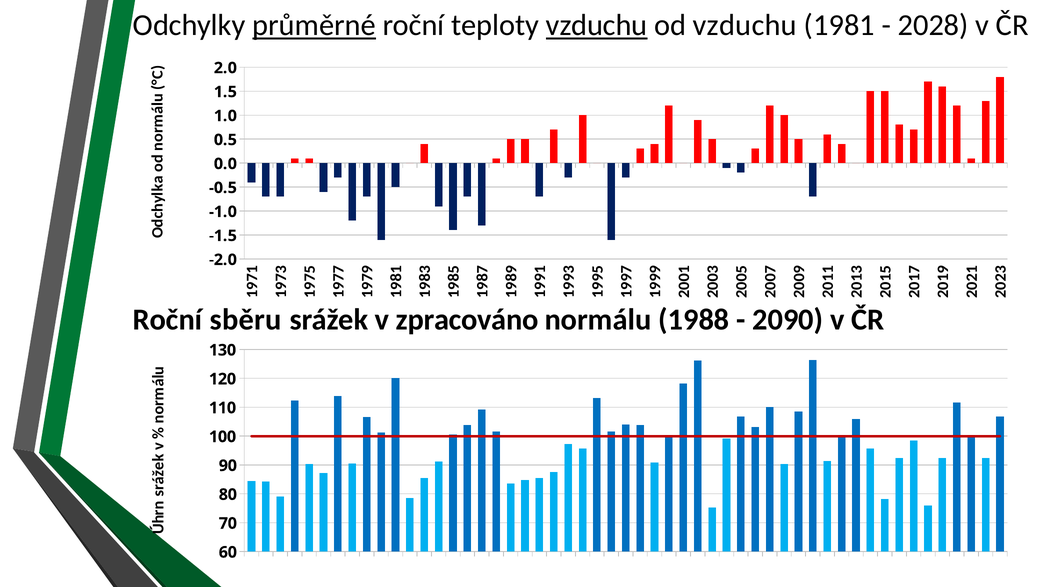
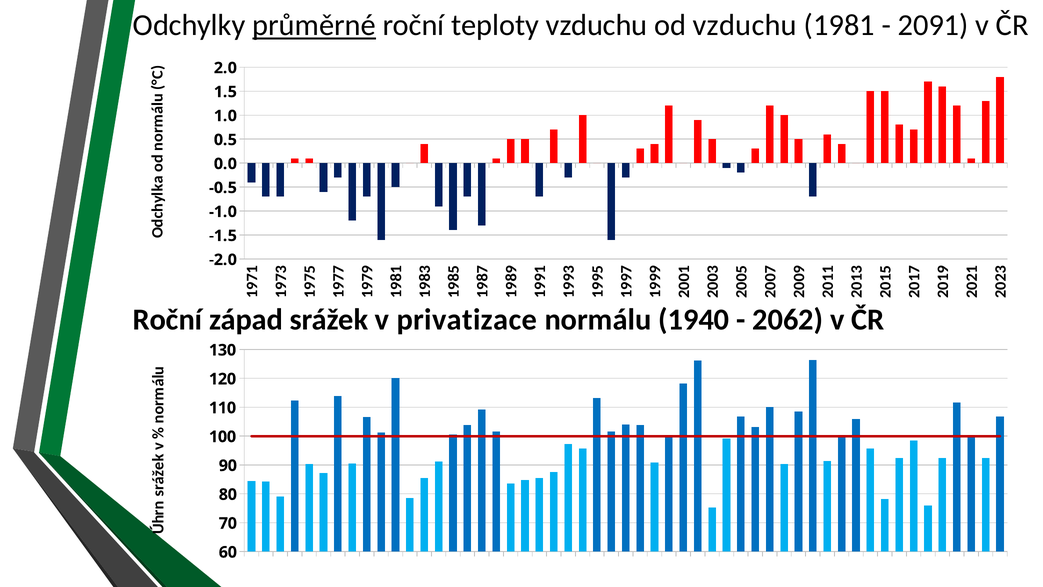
vzduchu underline: present -> none (597, 25)
2028: 2028 -> 2091 (933, 25)
sběru: sběru -> západ (246, 320)
zpracováno: zpracováno -> privatizace (467, 320)
1988: 1988 -> 1940 (694, 320)
2090: 2090 -> 2062 (788, 320)
